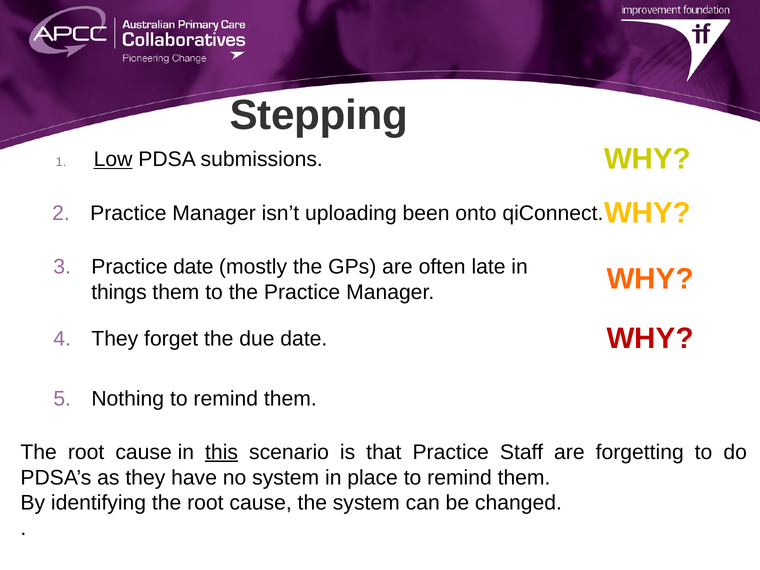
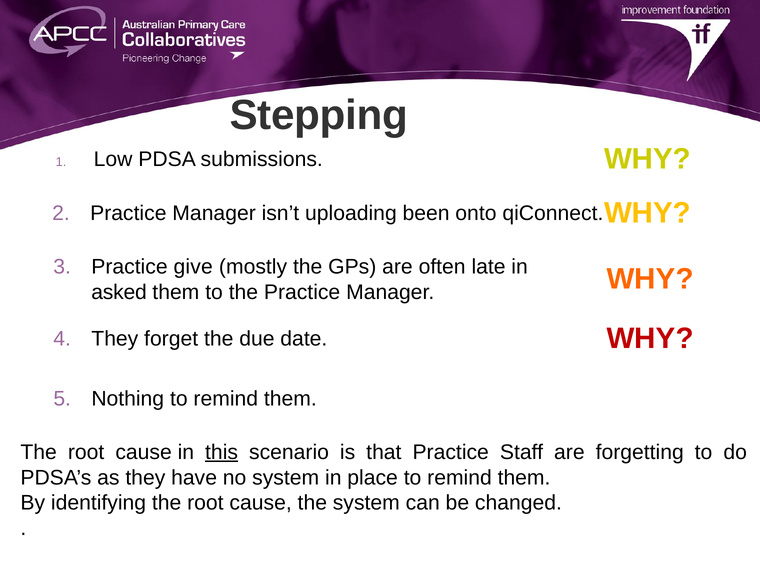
Low underline: present -> none (113, 159)
Practice date: date -> give (193, 267)
things: things -> asked (119, 292)
